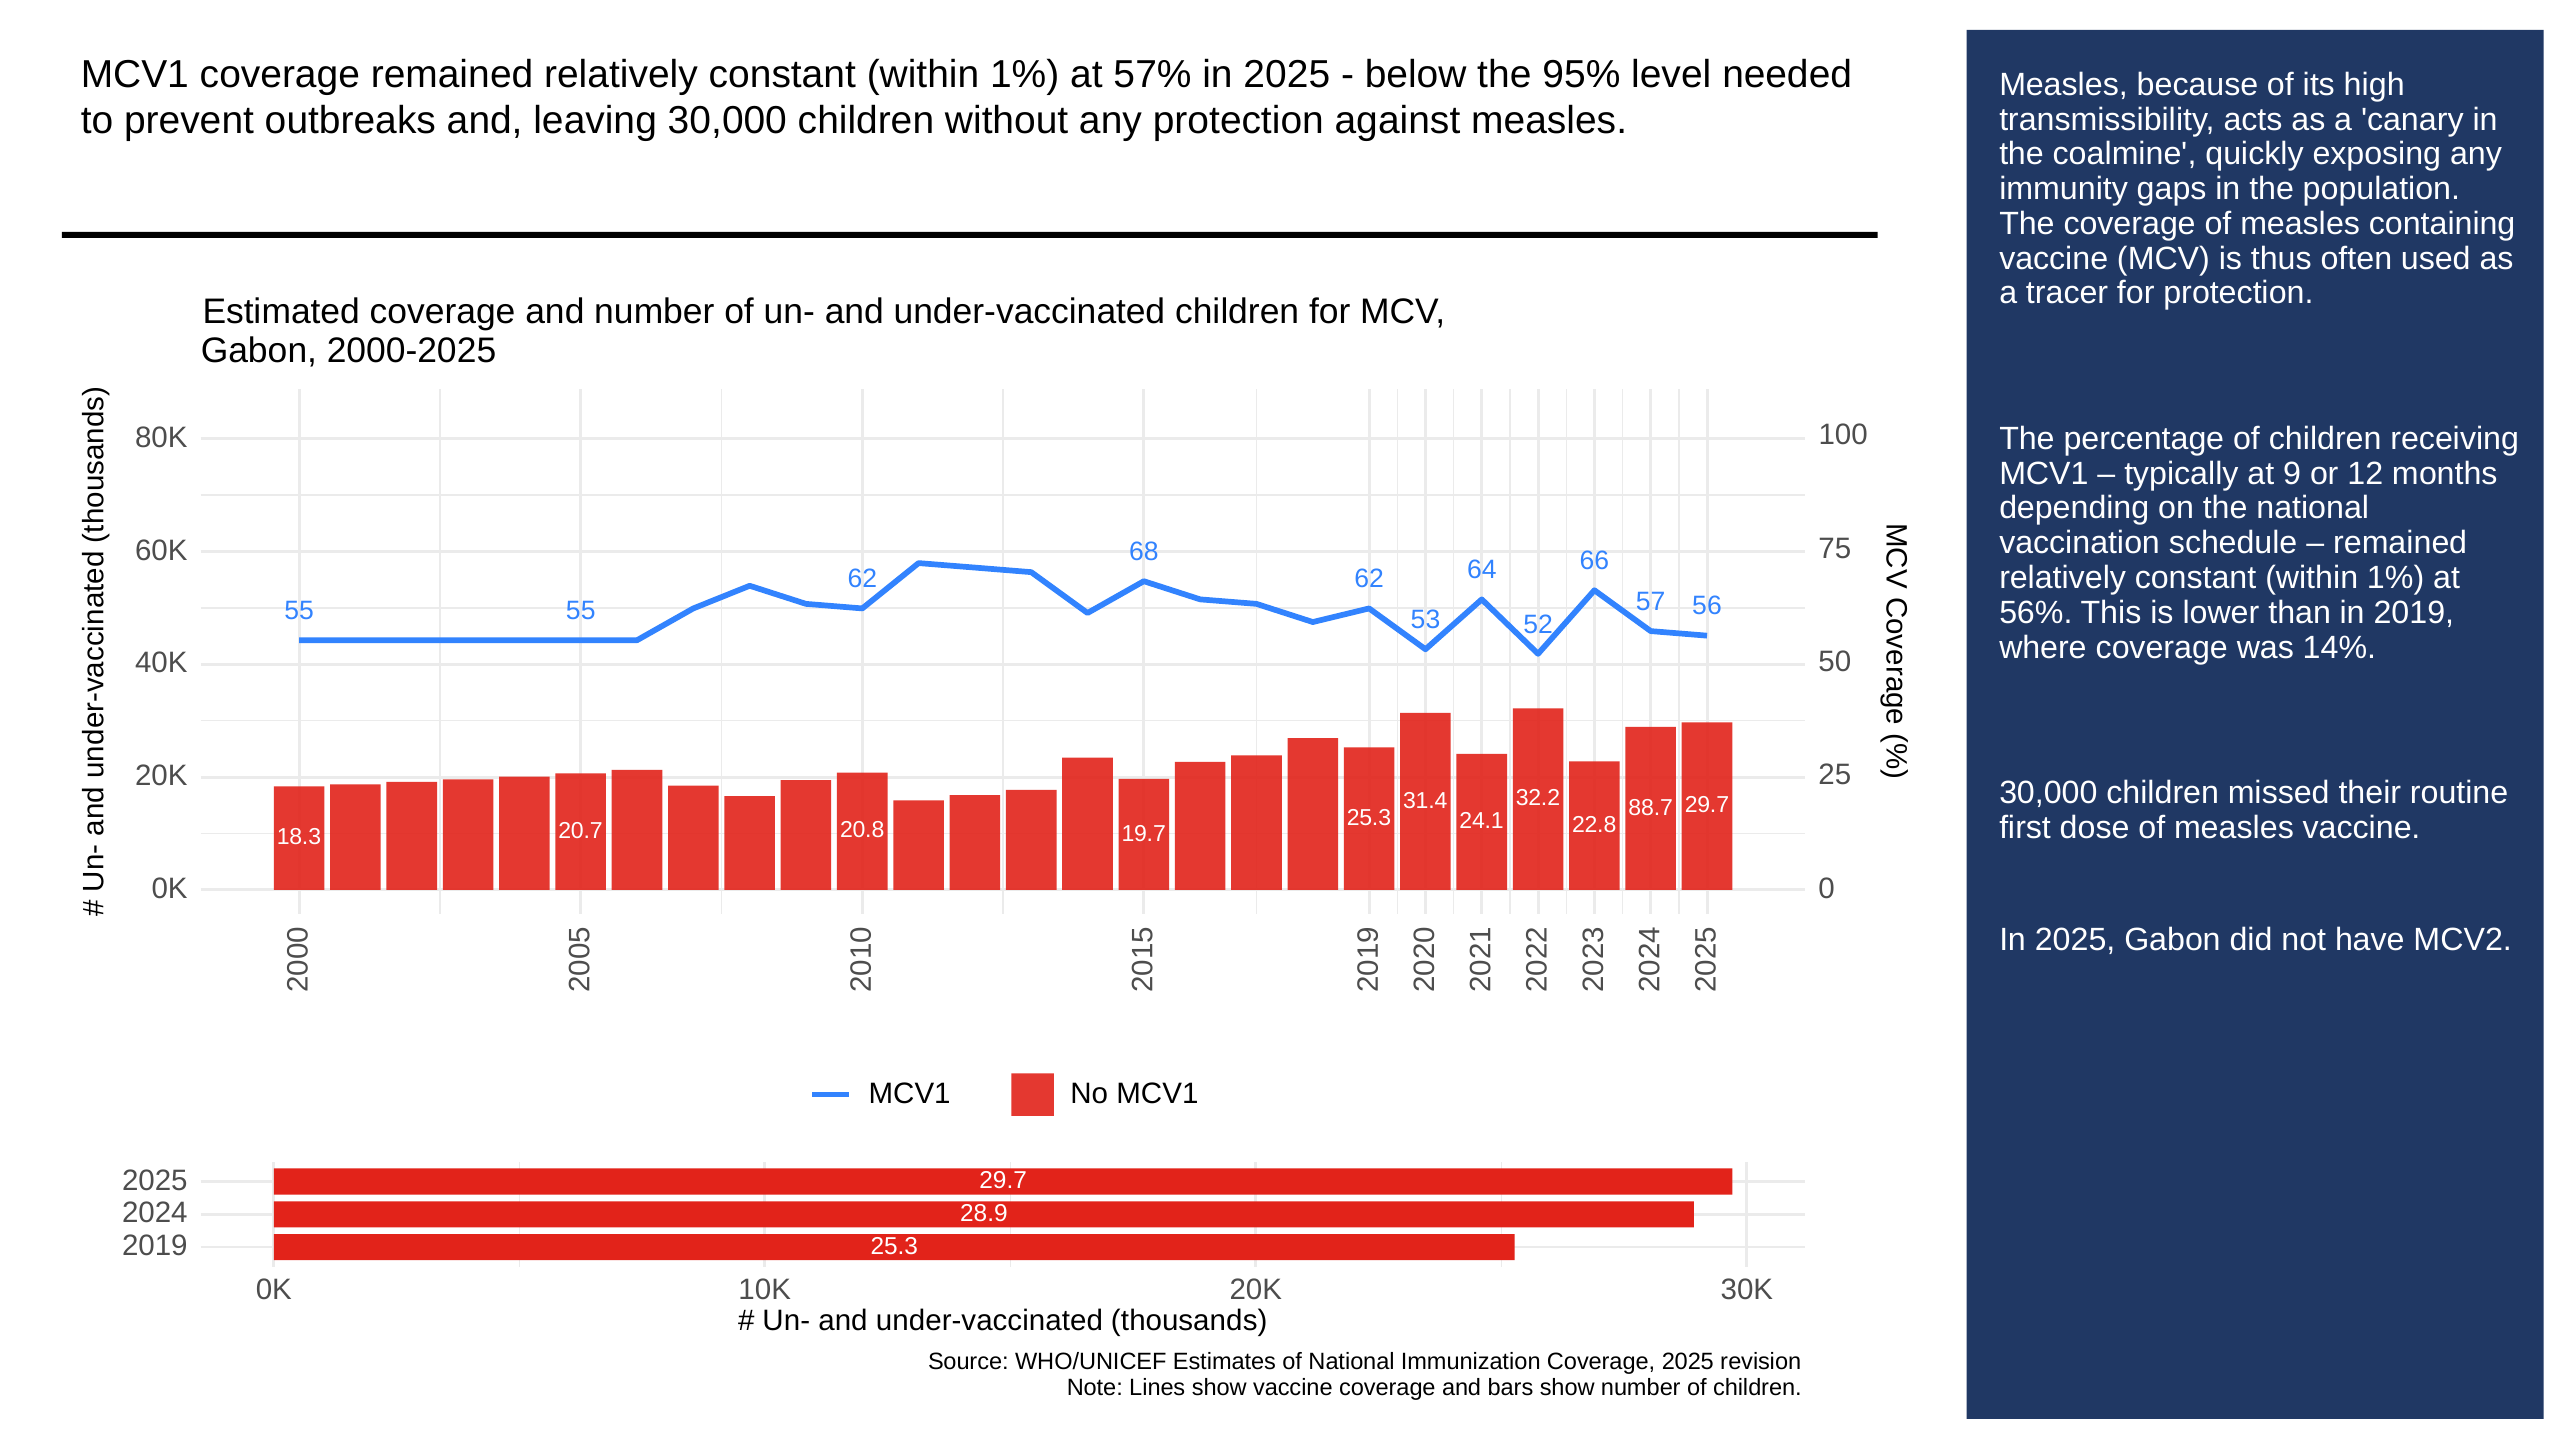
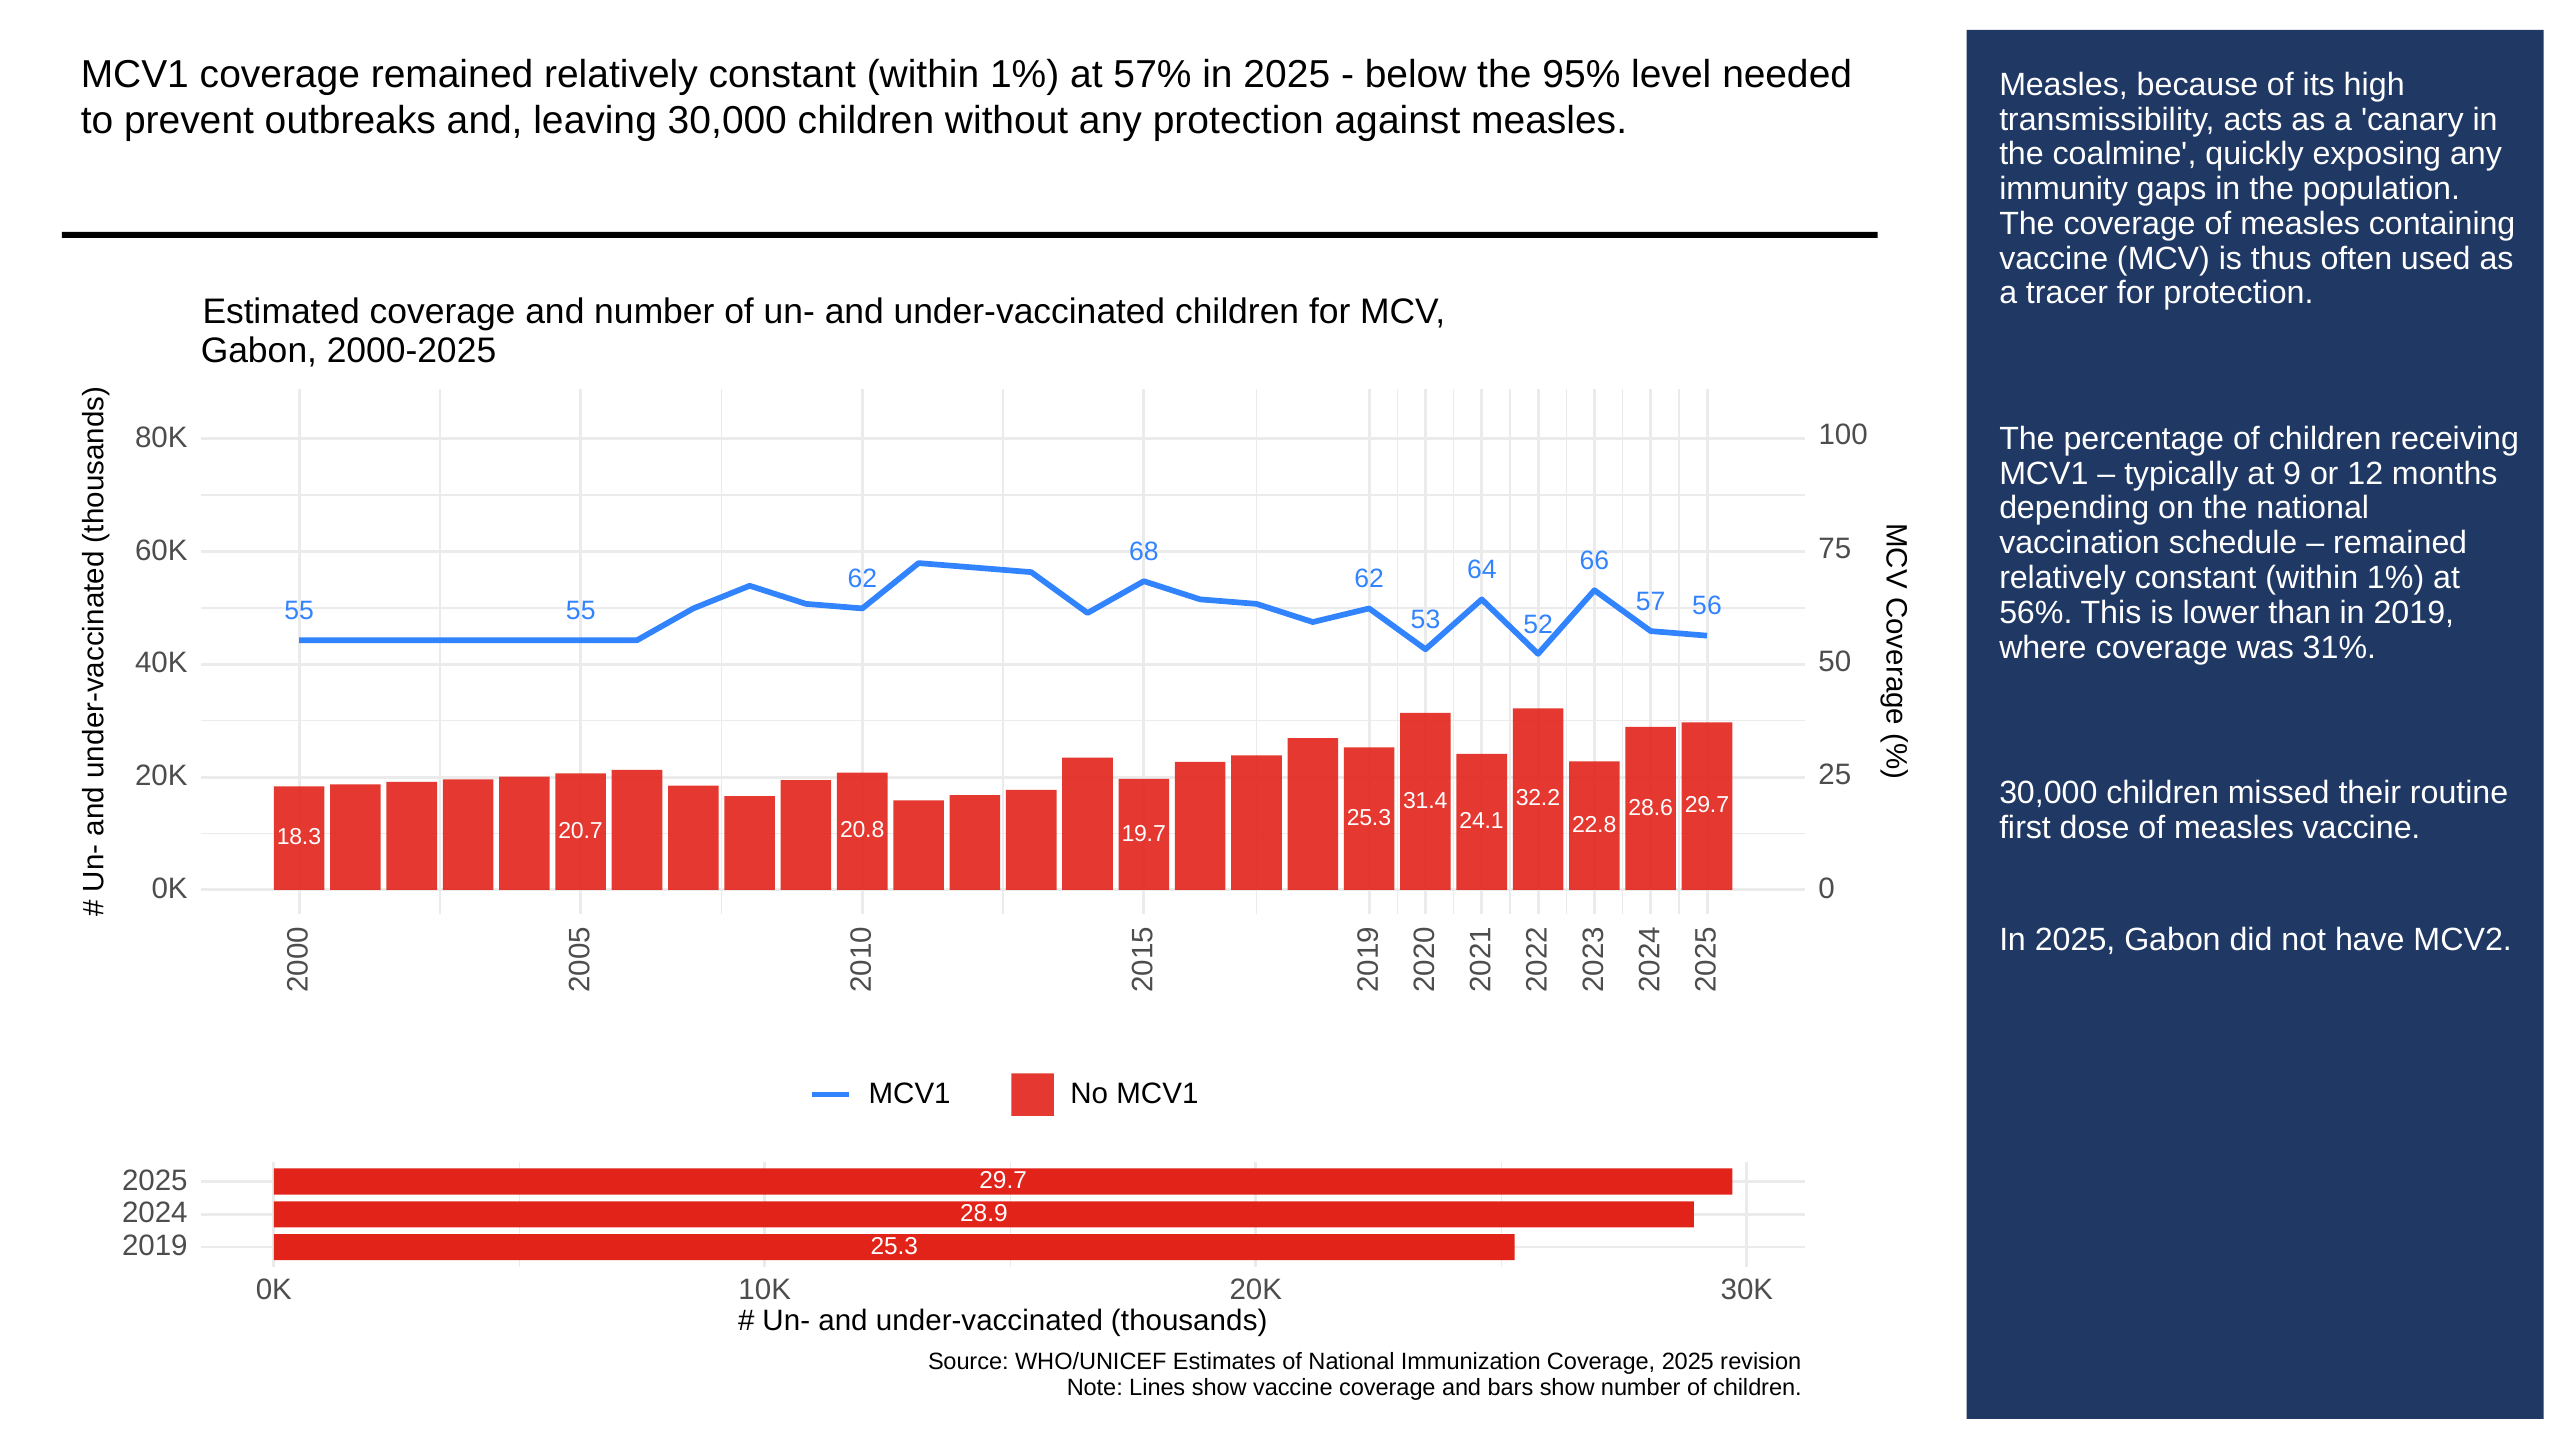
14%: 14% -> 31% (2339, 647)
88.7: 88.7 -> 28.6 (1651, 807)
